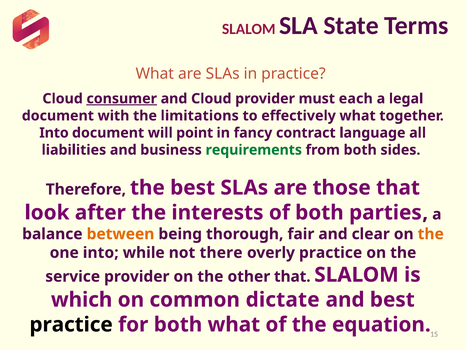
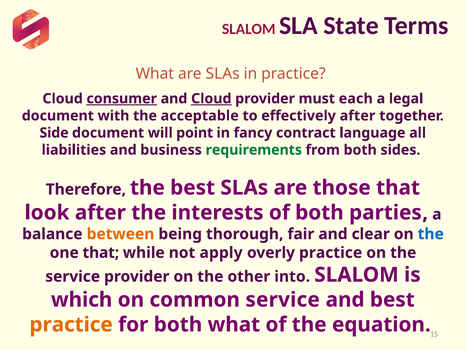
Cloud underline: none -> present (211, 99)
limitations: limitations -> acceptable (200, 116)
effectively what: what -> after (357, 116)
Into: Into -> Side (54, 133)
the colour: orange -> blue (431, 234)
one into: into -> that (101, 252)
there: there -> apply (221, 252)
other that: that -> into (292, 276)
common dictate: dictate -> service (283, 299)
practice colour: black -> orange (71, 324)
